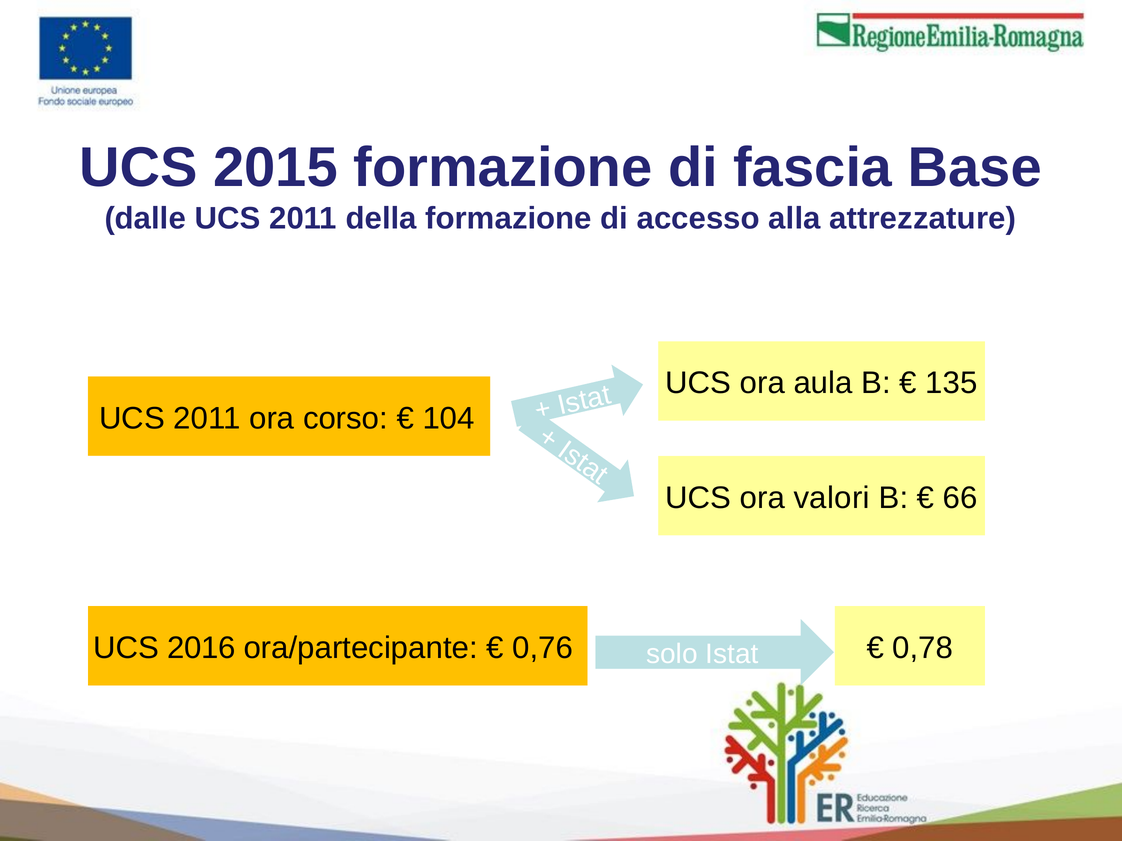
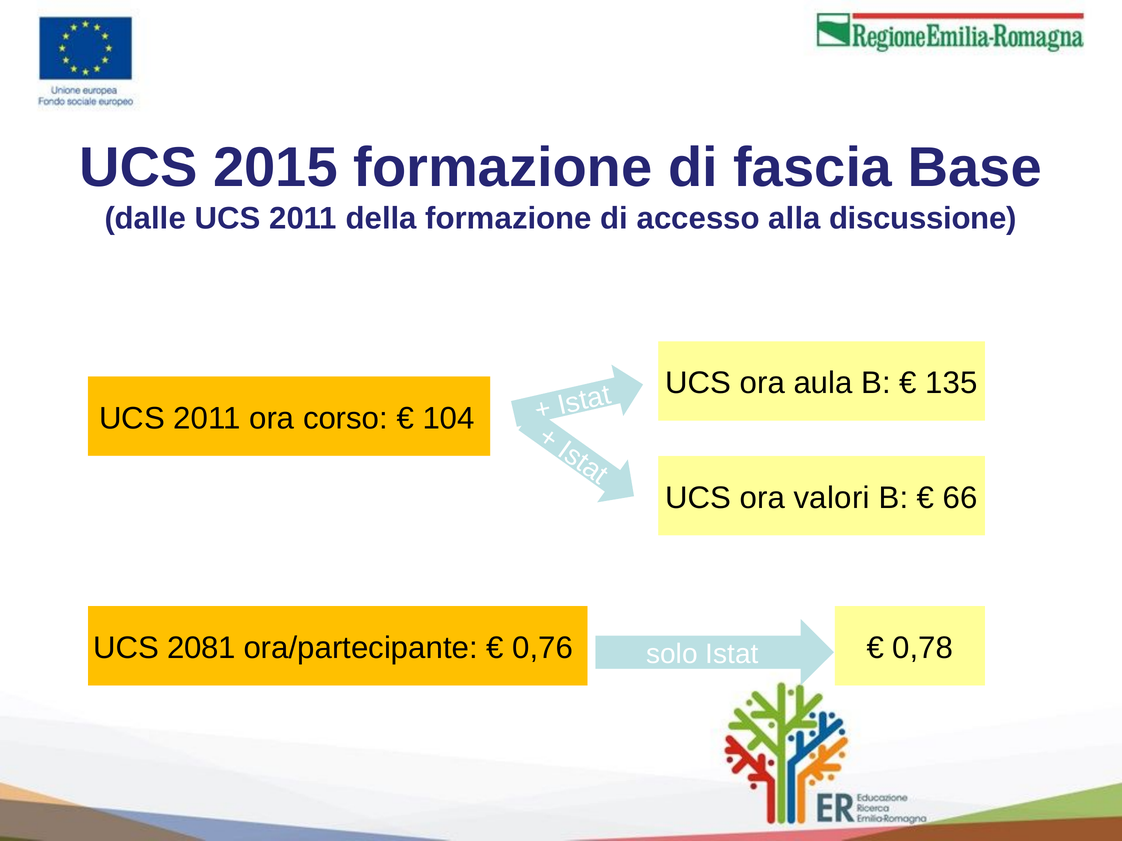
attrezzature: attrezzature -> discussione (923, 219)
2016: 2016 -> 2081 (202, 648)
